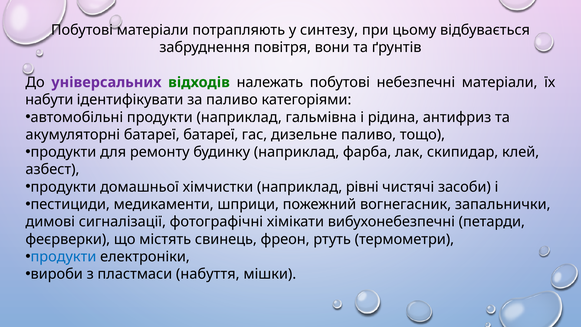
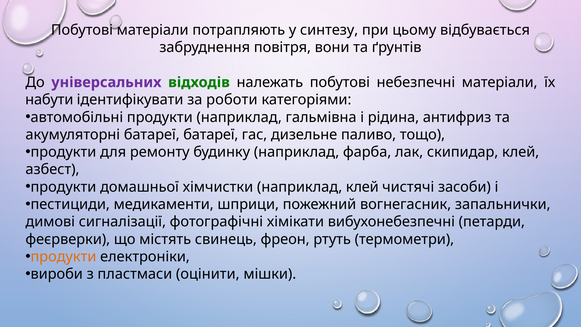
за паливо: паливо -> роботи (232, 100)
наприклад рівні: рівні -> клей (362, 187)
продукти colour: blue -> orange (63, 257)
набуття: набуття -> оцінити (208, 274)
